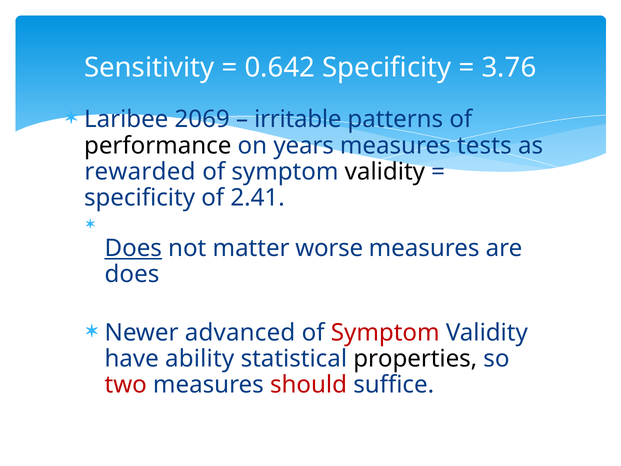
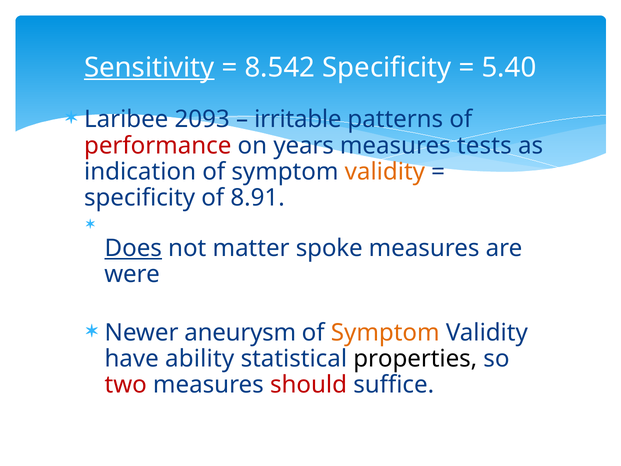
Sensitivity underline: none -> present (149, 67)
0.642: 0.642 -> 8.542 (280, 67)
3.76: 3.76 -> 5.40 (509, 67)
2069: 2069 -> 2093 (202, 119)
performance colour: black -> red (158, 145)
rewarded: rewarded -> indication (140, 172)
validity colour: black -> orange (385, 172)
2.41: 2.41 -> 8.91 (258, 198)
worse: worse -> spoke (329, 248)
does: does -> were (132, 274)
advanced: advanced -> aneurysm (240, 332)
Symptom colour: red -> orange (385, 332)
